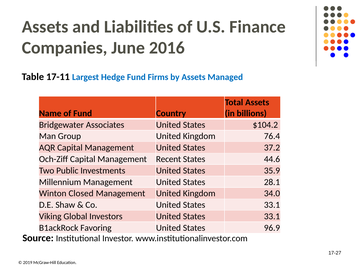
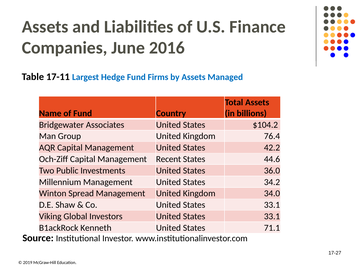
37.2: 37.2 -> 42.2 (272, 148)
35.9: 35.9 -> 36.0 (272, 171)
28.1: 28.1 -> 34.2 (272, 182)
Closed: Closed -> Spread (81, 194)
Favoring: Favoring -> Kenneth (96, 228)
96.9: 96.9 -> 71.1 (272, 228)
